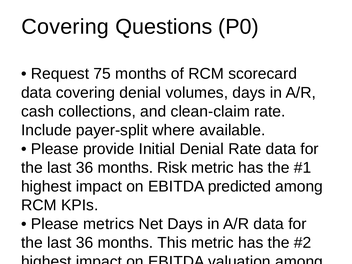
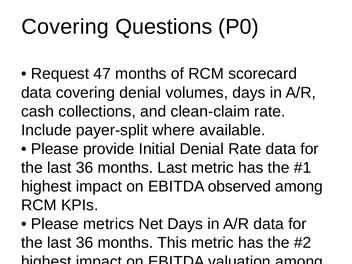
75: 75 -> 47 (102, 74)
months Risk: Risk -> Last (172, 168)
predicted: predicted -> observed (239, 186)
